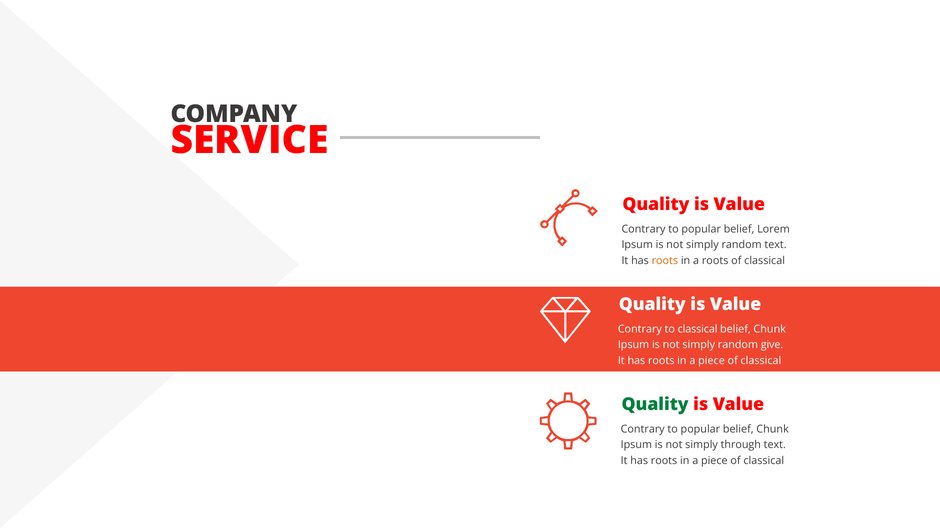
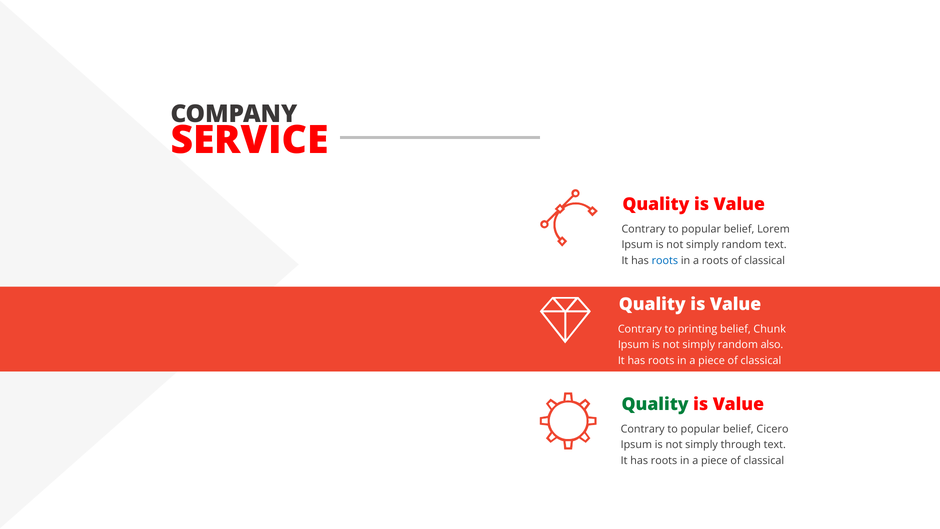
roots colour: orange -> blue (665, 260)
to classical: classical -> printing (697, 329)
give: give -> also (772, 345)
popular belief Chunk: Chunk -> Cicero (773, 429)
